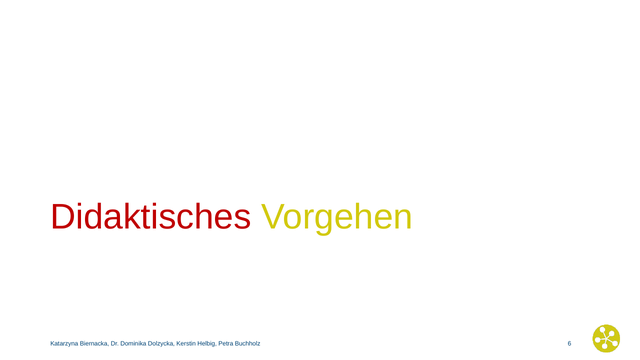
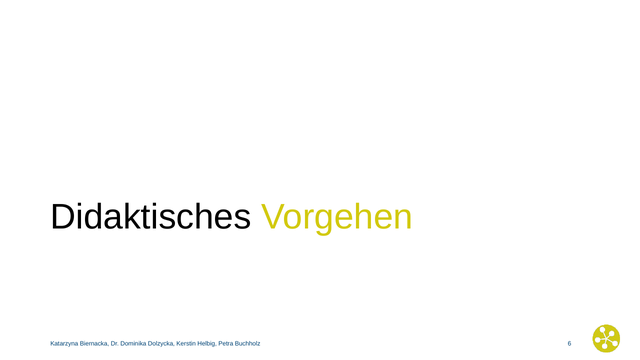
Didaktisches colour: red -> black (151, 217)
